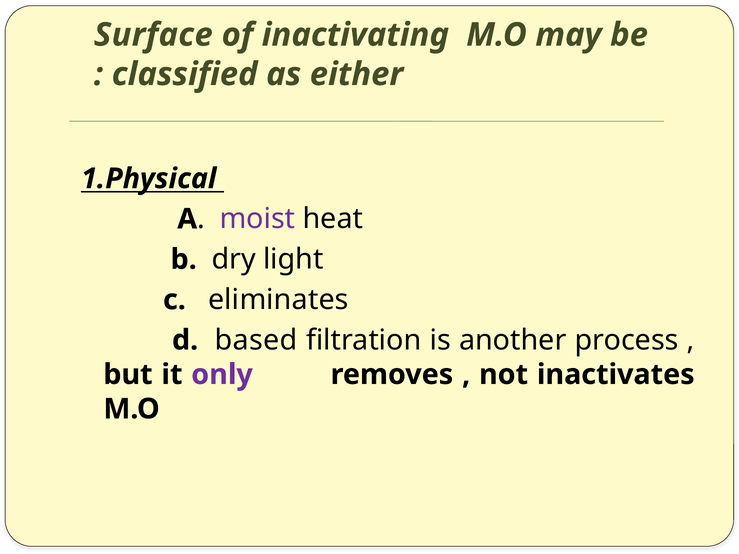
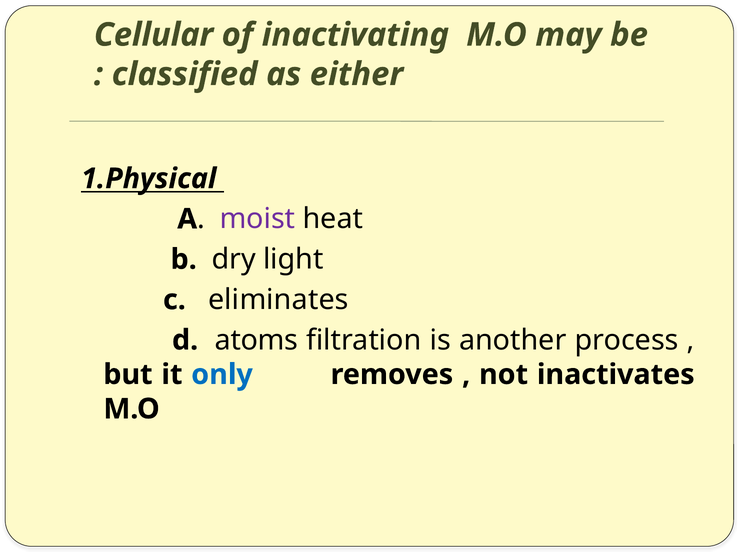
Surface: Surface -> Cellular (154, 35)
based: based -> atoms (256, 340)
only colour: purple -> blue (222, 375)
